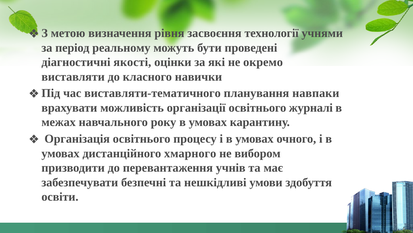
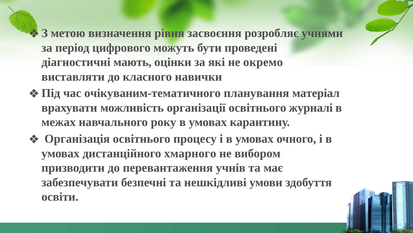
технології: технології -> розробляє (272, 33)
реальному: реальному -> цифрового (121, 48)
якості: якості -> мають (132, 62)
виставляти-тематичного: виставляти-тематичного -> очікуваним-тематичного (153, 93)
навпаки: навпаки -> матеріал (316, 93)
